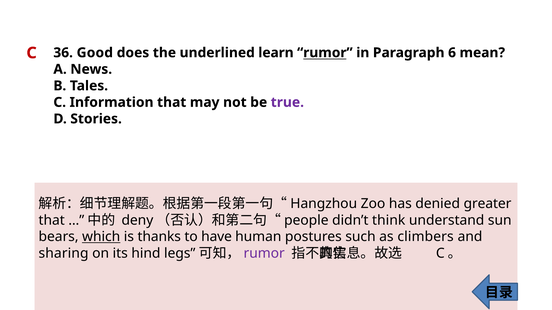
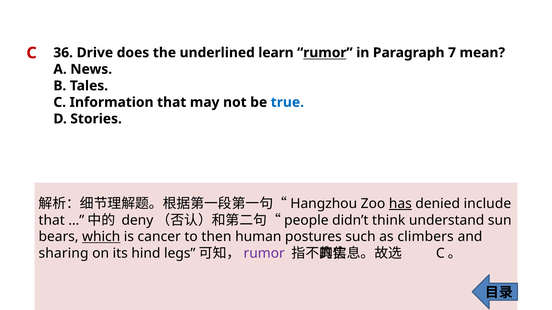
Good: Good -> Drive (95, 53)
6: 6 -> 7 (452, 53)
true colour: purple -> blue (287, 102)
has underline: none -> present (400, 204)
greater: greater -> include (487, 204)
thanks: thanks -> cancer (159, 237)
have: have -> then (216, 237)
